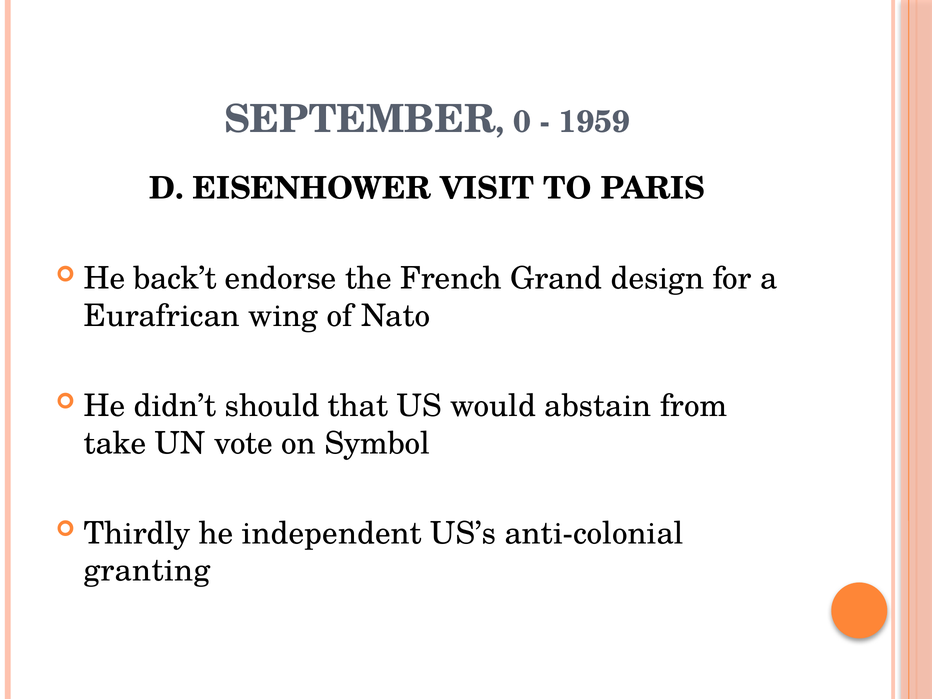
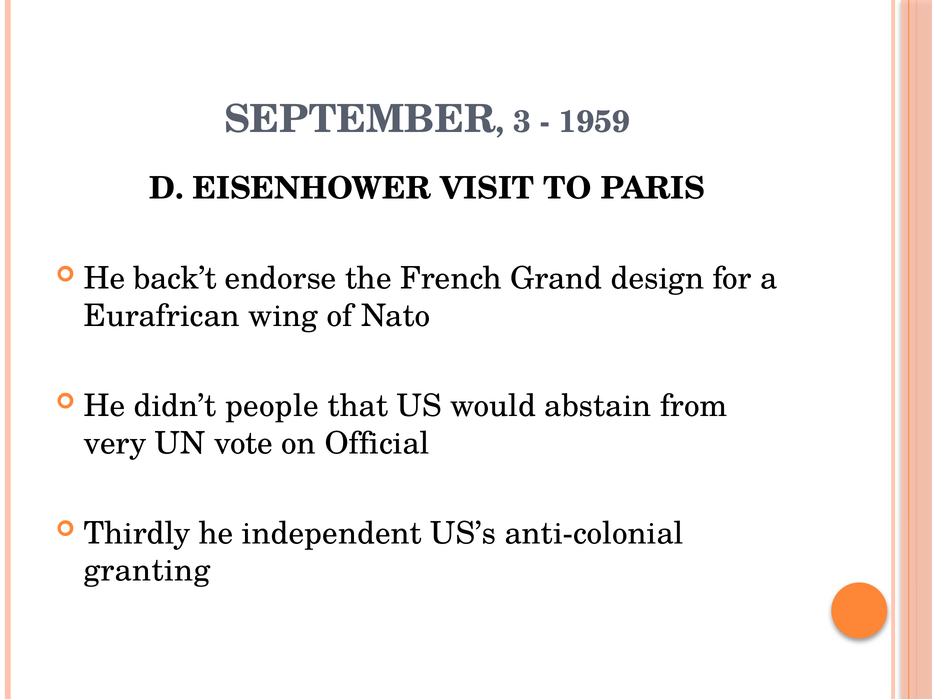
0: 0 -> 3 (522, 122)
should: should -> people (272, 406)
take: take -> very (115, 443)
Symbol: Symbol -> Official (377, 443)
